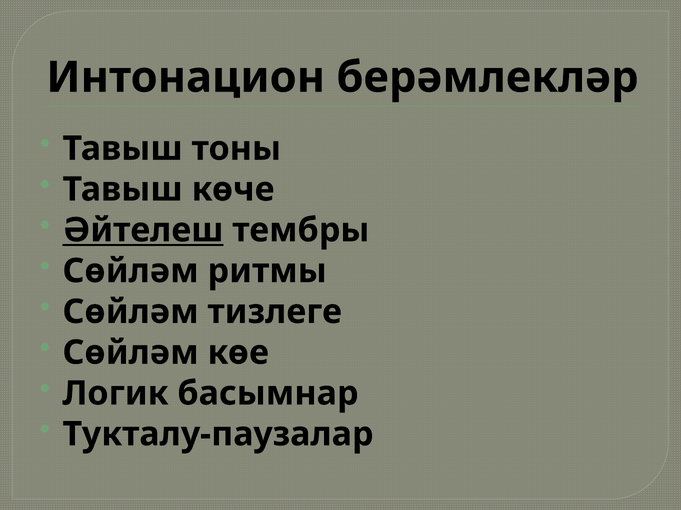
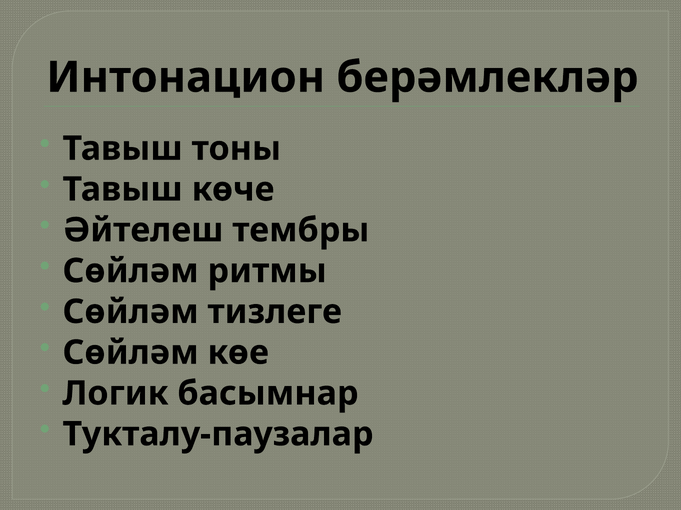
Әйтелеш underline: present -> none (143, 230)
